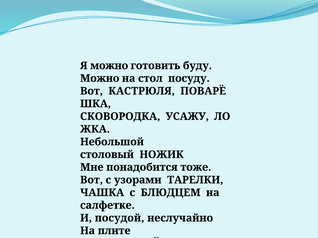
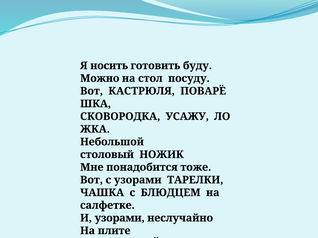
Я можно: можно -> носить (109, 66)
И посудой: посудой -> узорами (120, 218)
